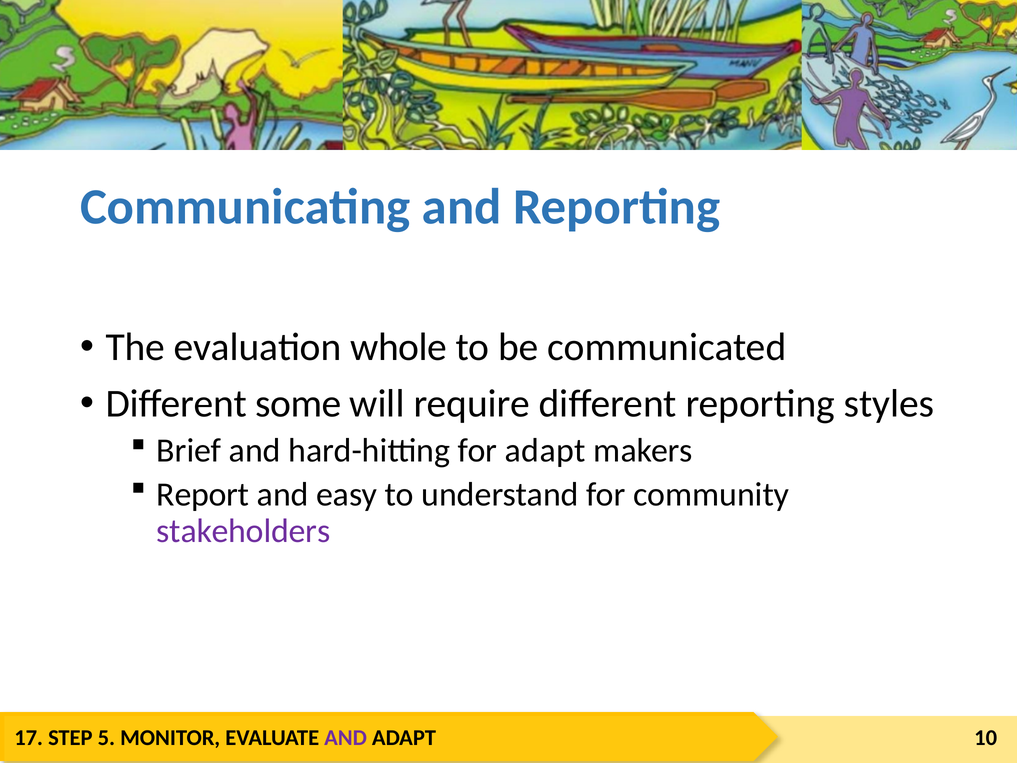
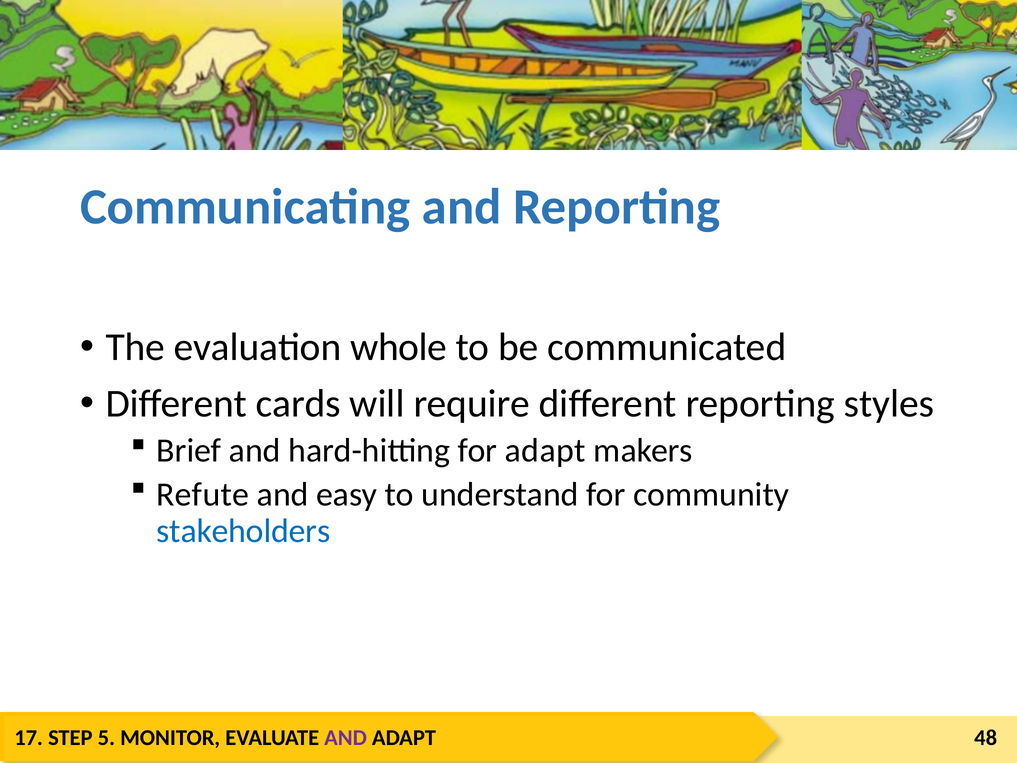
some: some -> cards (298, 404)
Report: Report -> Refute (203, 494)
stakeholders colour: purple -> blue (243, 531)
10: 10 -> 48 (986, 737)
